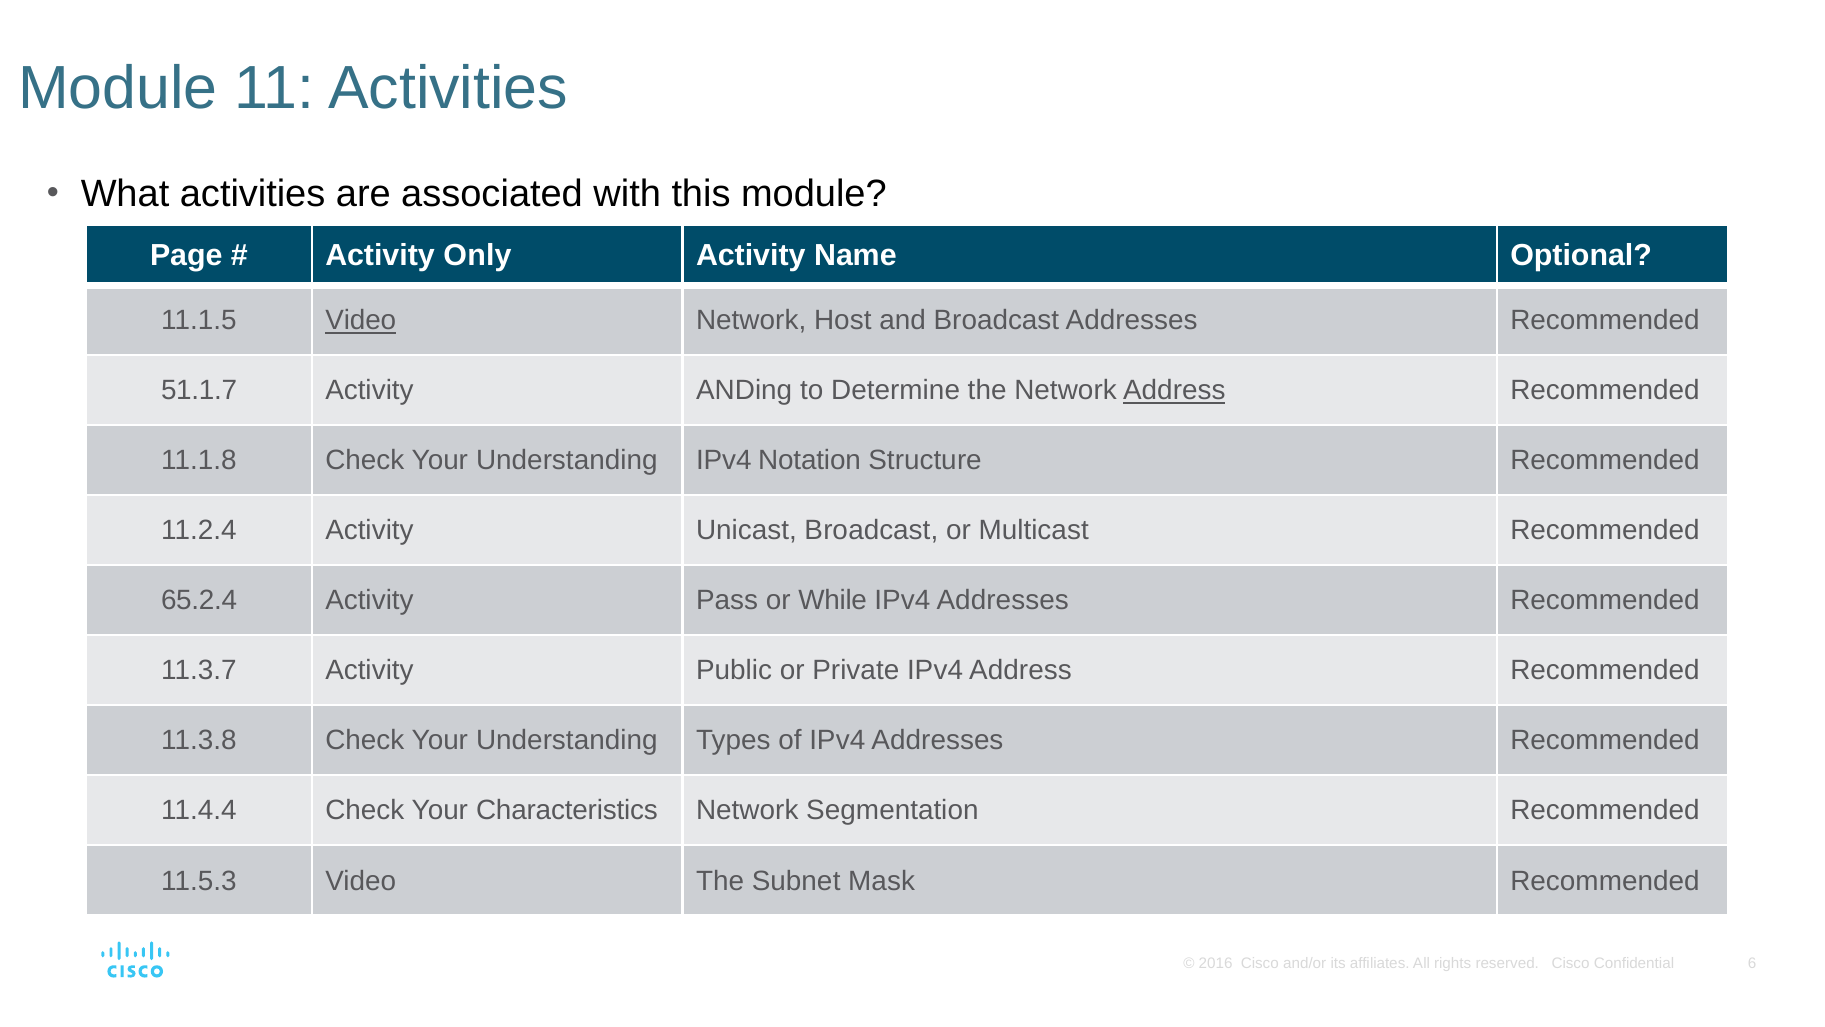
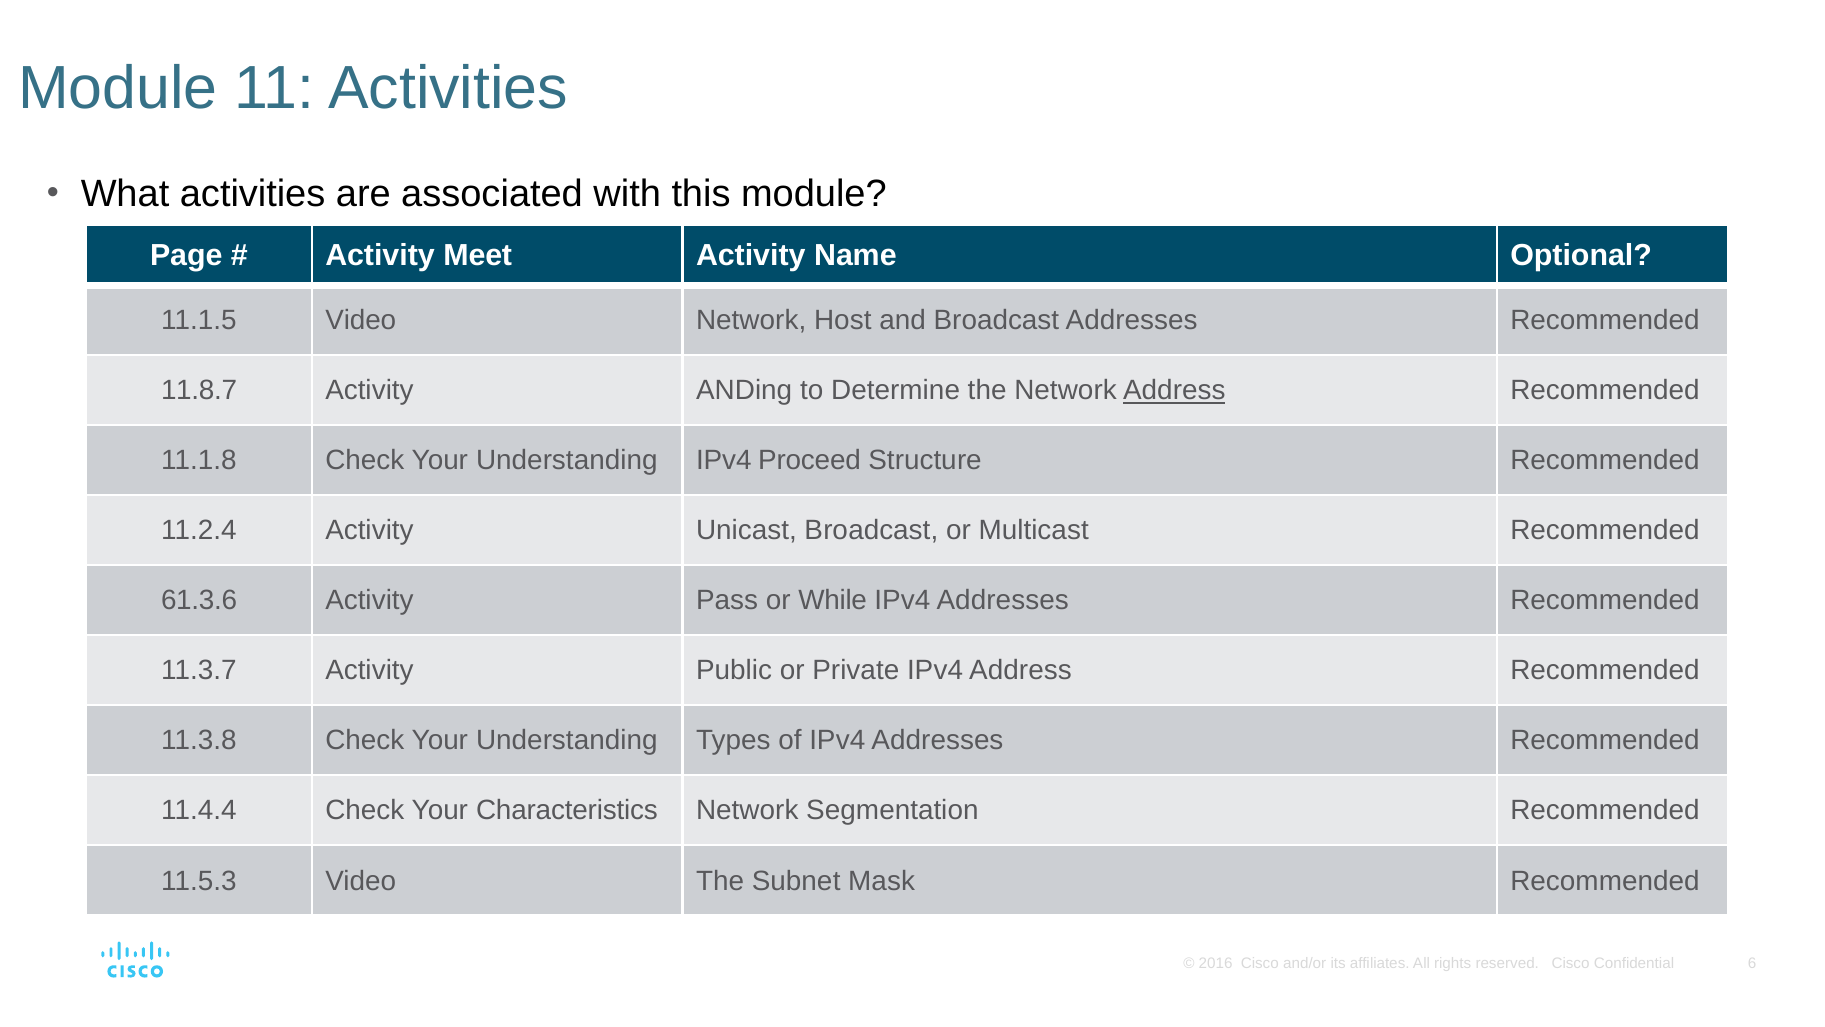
Only: Only -> Meet (478, 256)
Video underline: present -> none (361, 321)
51.1.7: 51.1.7 -> 11.8.7 (199, 391)
Notation: Notation -> Proceed (810, 461)
65.2.4: 65.2.4 -> 61.3.6 (199, 601)
